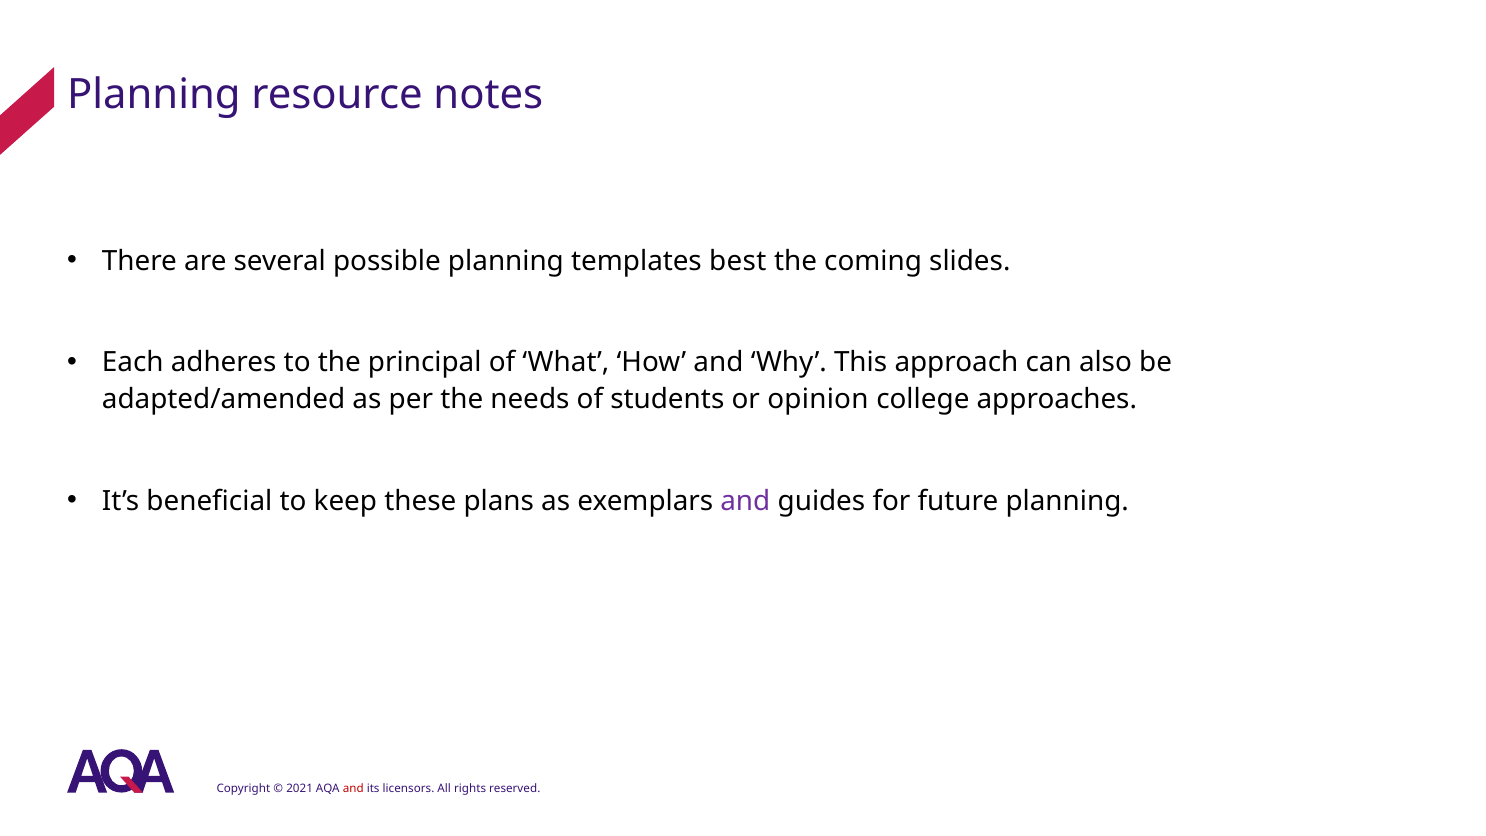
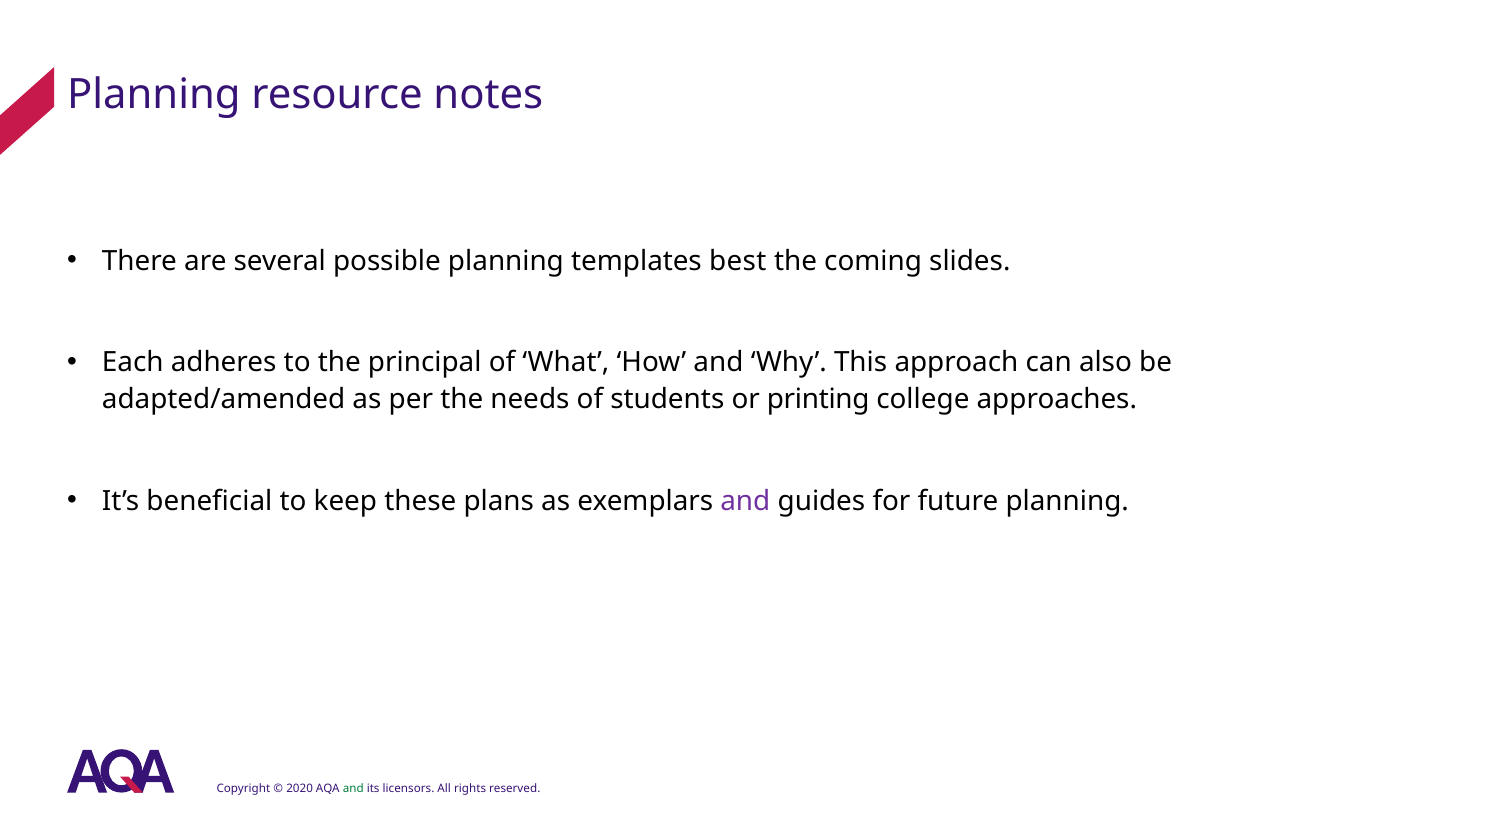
opinion: opinion -> printing (818, 399)
2021: 2021 -> 2020 (300, 788)
and colour: red -> green (353, 788)
